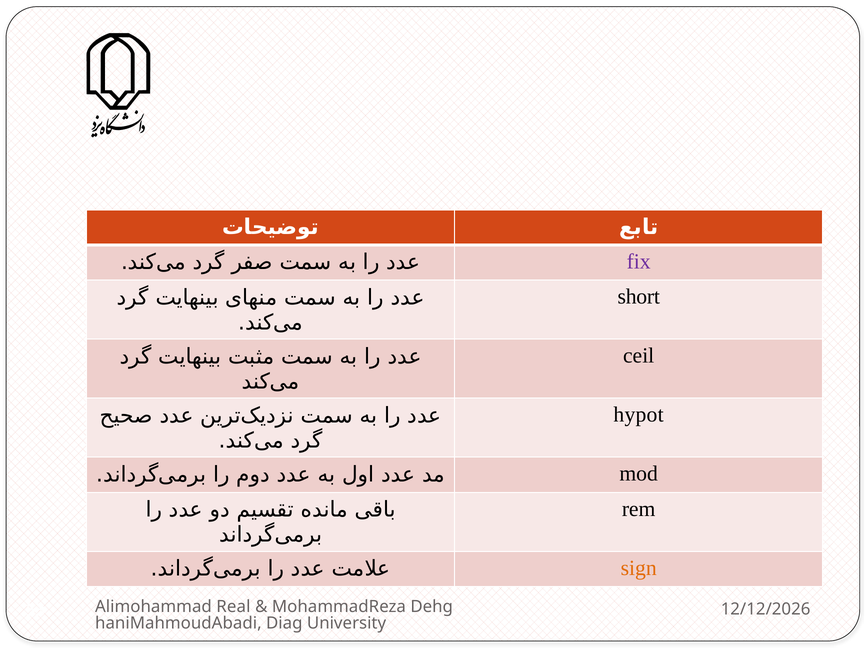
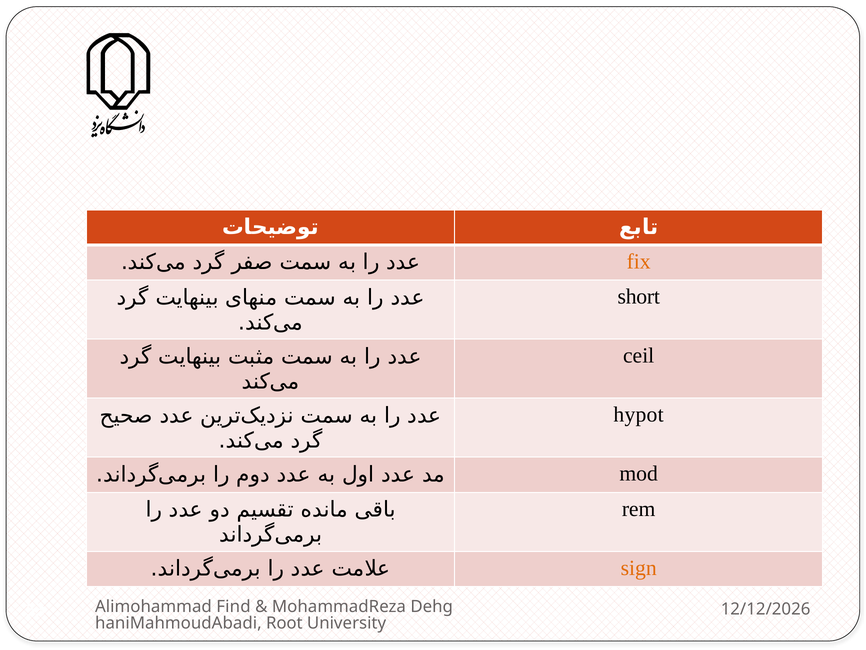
fix colour: purple -> orange (639, 261)
Real: Real -> Find (233, 606)
Diag: Diag -> Root (284, 623)
